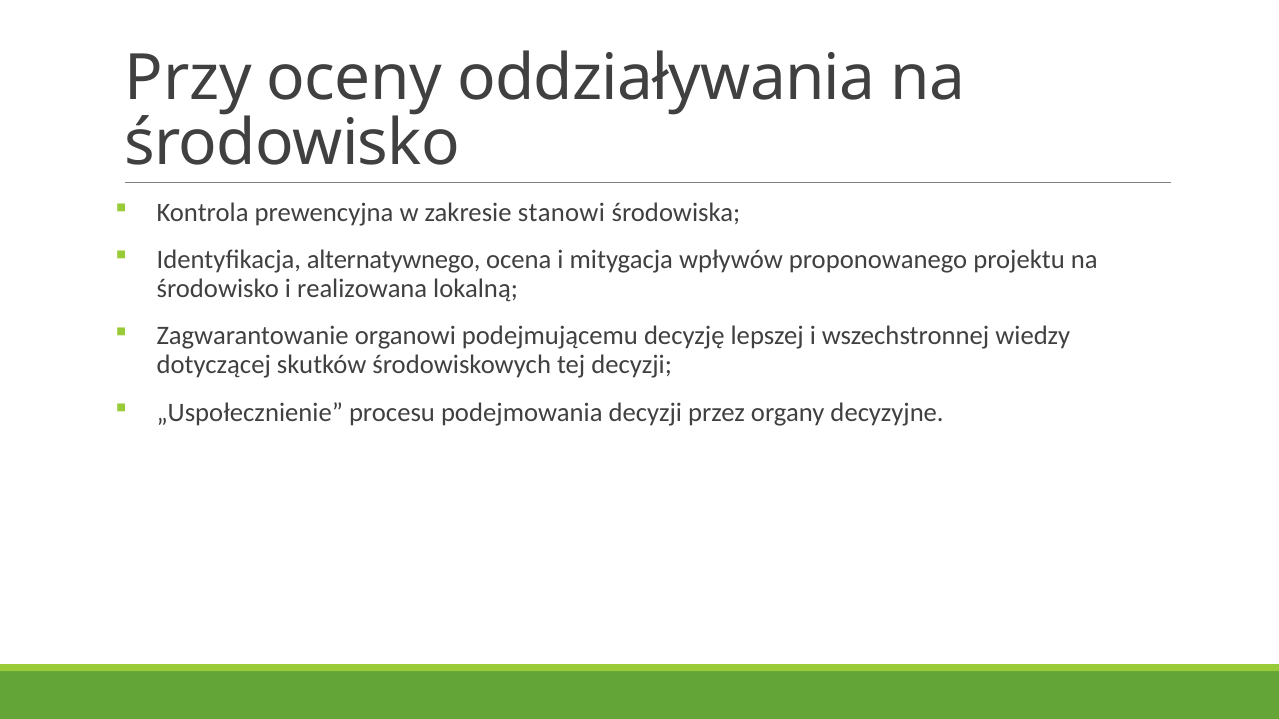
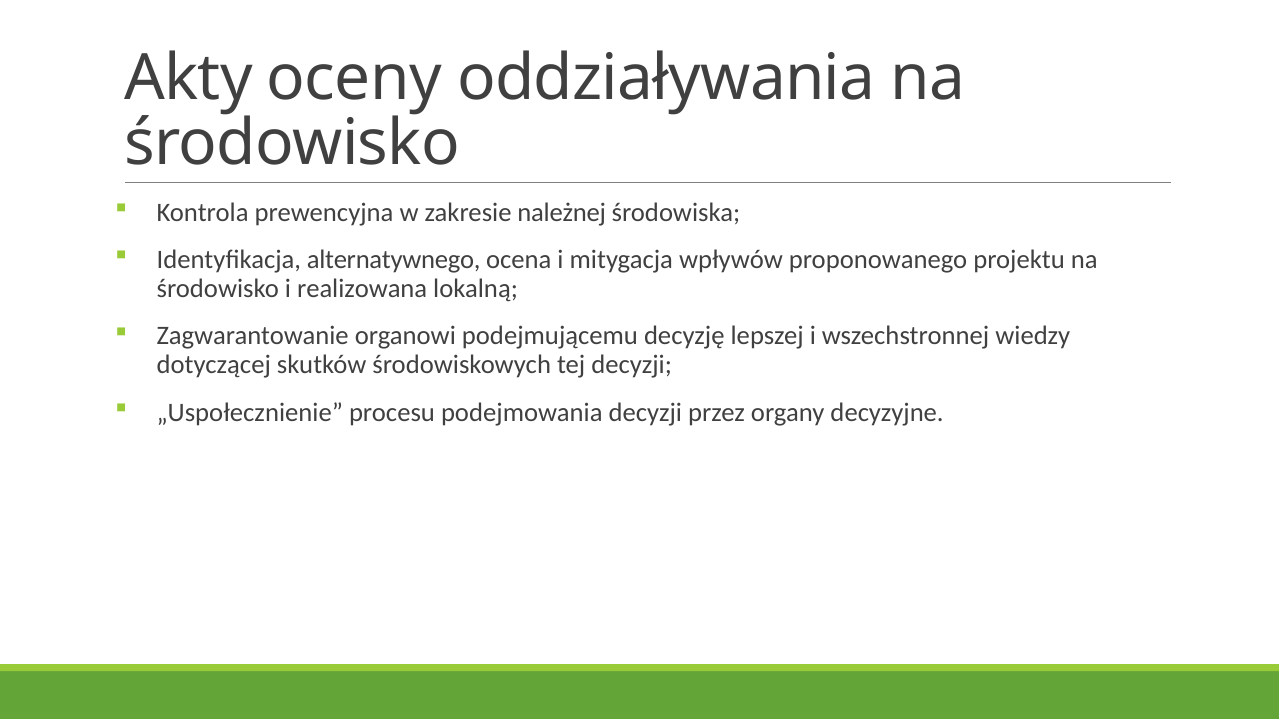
Przy: Przy -> Akty (188, 78)
stanowi: stanowi -> należnej (562, 213)
